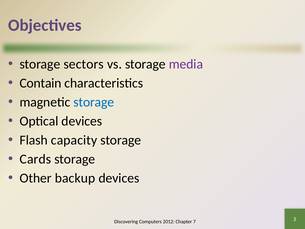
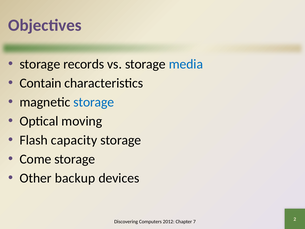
sectors: sectors -> records (84, 64)
media colour: purple -> blue (186, 64)
Optical devices: devices -> moving (82, 121)
Cards: Cards -> Come (35, 159)
